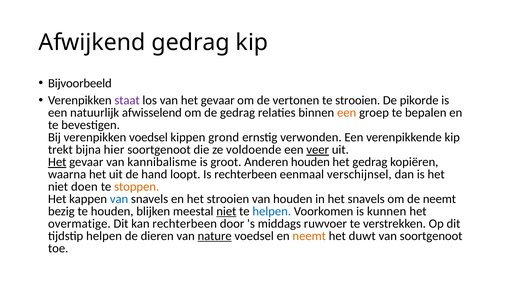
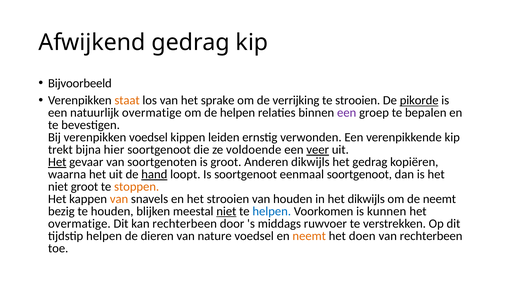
staat colour: purple -> orange (127, 100)
van het gevaar: gevaar -> sprake (218, 100)
vertonen: vertonen -> verrijking (296, 100)
pikorde underline: none -> present (419, 100)
natuurlijk afwisselend: afwisselend -> overmatige (152, 113)
de gedrag: gedrag -> helpen (238, 113)
een colour: orange -> purple (347, 113)
grond: grond -> leiden (224, 137)
kannibalisme: kannibalisme -> soortgenoten (162, 162)
Anderen houden: houden -> dikwijls (310, 162)
hand underline: none -> present (154, 174)
Is rechterbeen: rechterbeen -> soortgenoot (246, 174)
eenmaal verschijnsel: verschijnsel -> soortgenoot (359, 174)
niet doen: doen -> groot (84, 186)
van colour: blue -> orange (119, 199)
het snavels: snavels -> dikwijls (366, 199)
nature underline: present -> none (215, 236)
duwt: duwt -> doen (362, 236)
van soortgenoot: soortgenoot -> rechterbeen (431, 236)
